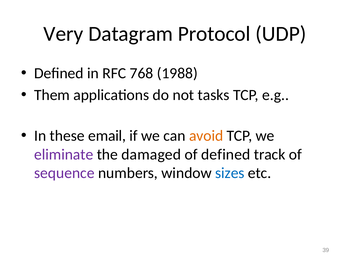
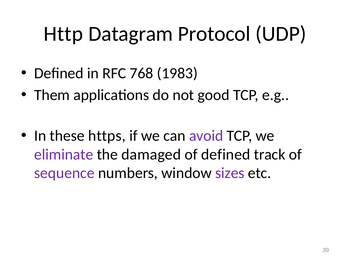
Very: Very -> Http (63, 34)
1988: 1988 -> 1983 (177, 73)
tasks: tasks -> good (214, 95)
email: email -> https (107, 136)
avoid colour: orange -> purple (206, 136)
sizes colour: blue -> purple (230, 173)
